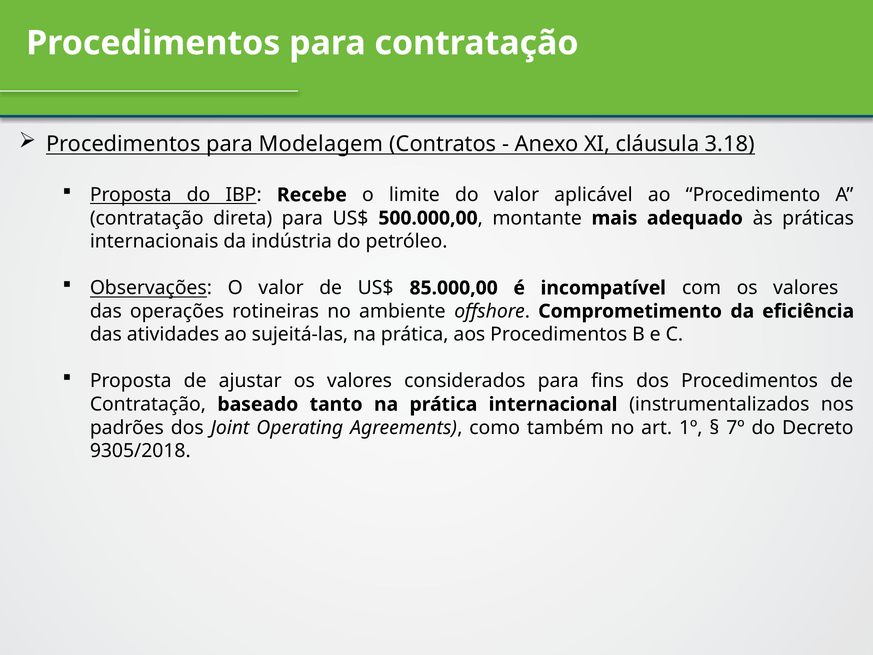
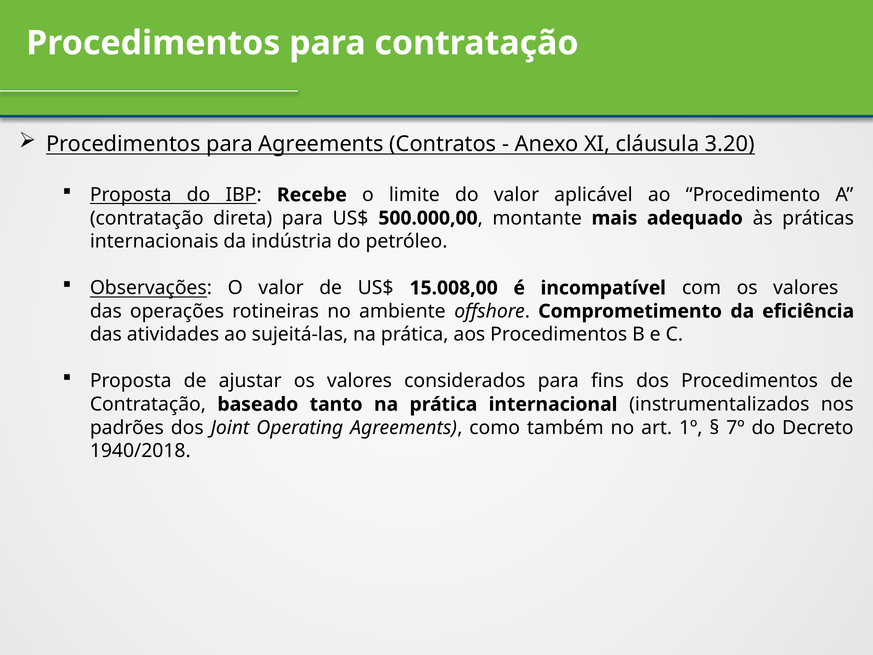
para Modelagem: Modelagem -> Agreements (321, 144)
3.18: 3.18 -> 3.20 (730, 144)
85.000,00: 85.000,00 -> 15.008,00 (454, 288)
9305/2018: 9305/2018 -> 1940/2018 (140, 451)
